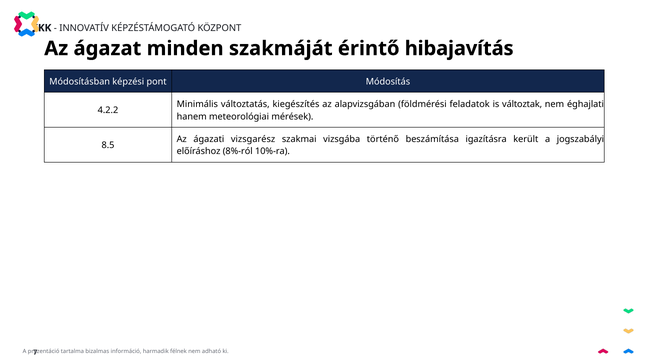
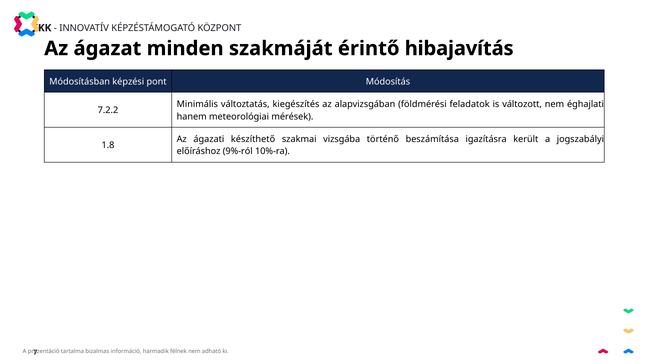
változtak: változtak -> változott (522, 104)
4.2.2: 4.2.2 -> 7.2.2 (108, 111)
vizsgarész: vizsgarész -> készíthető (253, 139)
8.5: 8.5 -> 1.8 (108, 145)
8%-ról: 8%-ról -> 9%-ról (238, 152)
